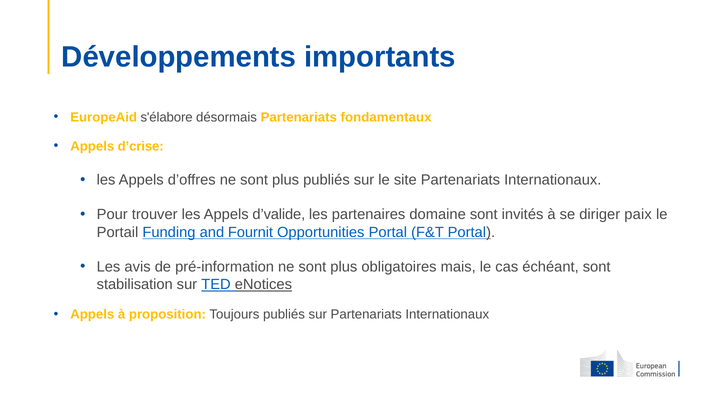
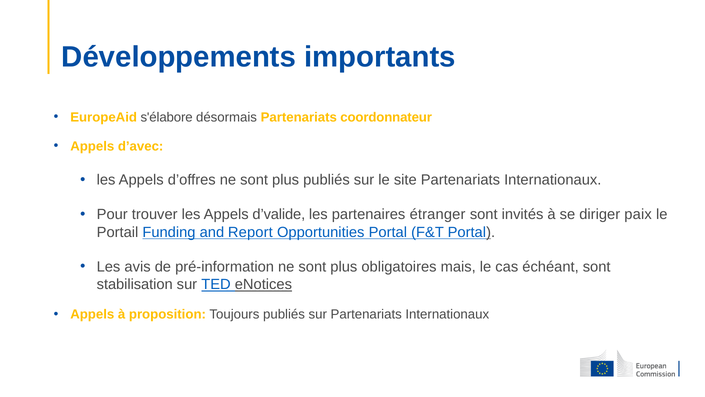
fondamentaux: fondamentaux -> coordonnateur (386, 117)
d’crise: d’crise -> d’avec (141, 146)
domaine: domaine -> étranger (438, 214)
Fournit: Fournit -> Report (250, 232)
